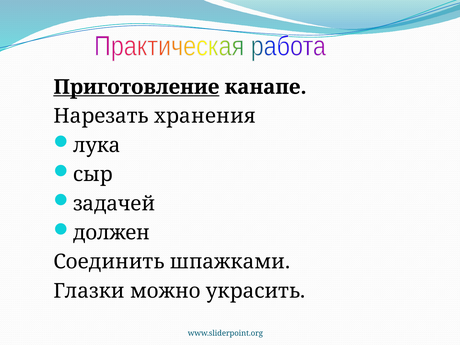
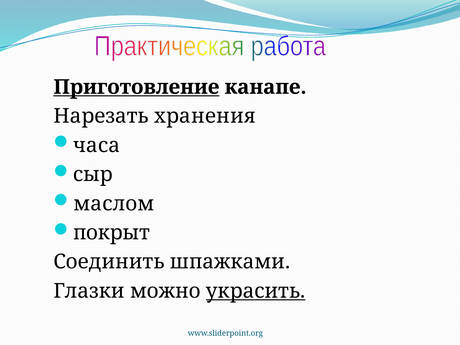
лука: лука -> часа (97, 145)
задачей: задачей -> маслом (114, 204)
должен: должен -> покрыт (112, 233)
украсить underline: none -> present (256, 291)
